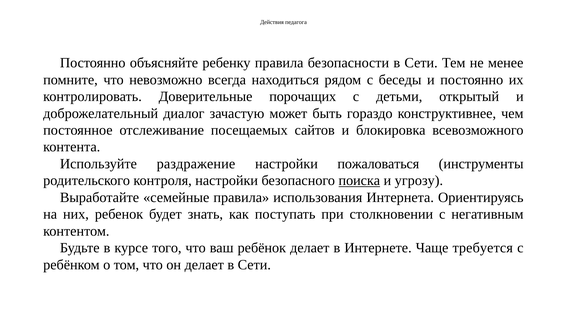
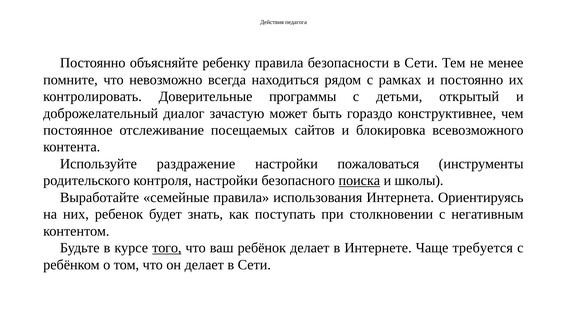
беседы: беседы -> рамках (400, 80)
порочащих: порочащих -> программы (303, 96)
угрозу: угрозу -> школы (419, 181)
того underline: none -> present (167, 248)
